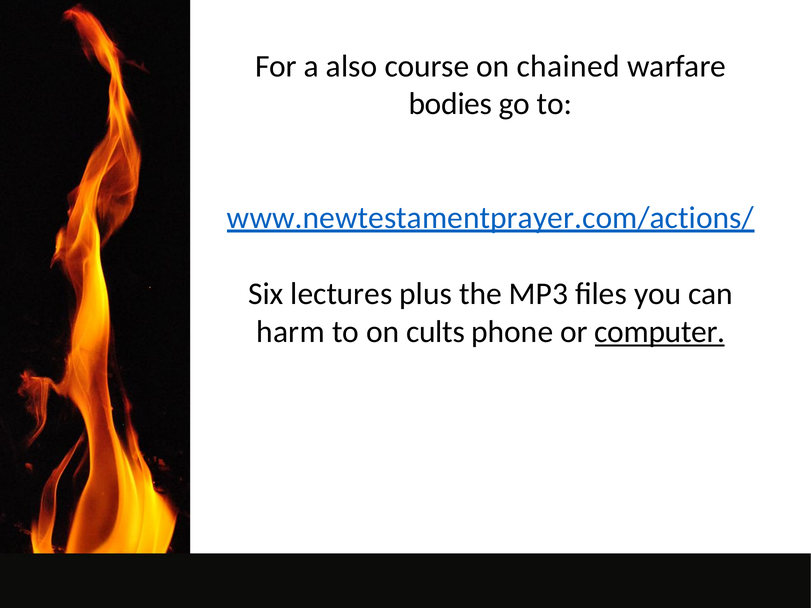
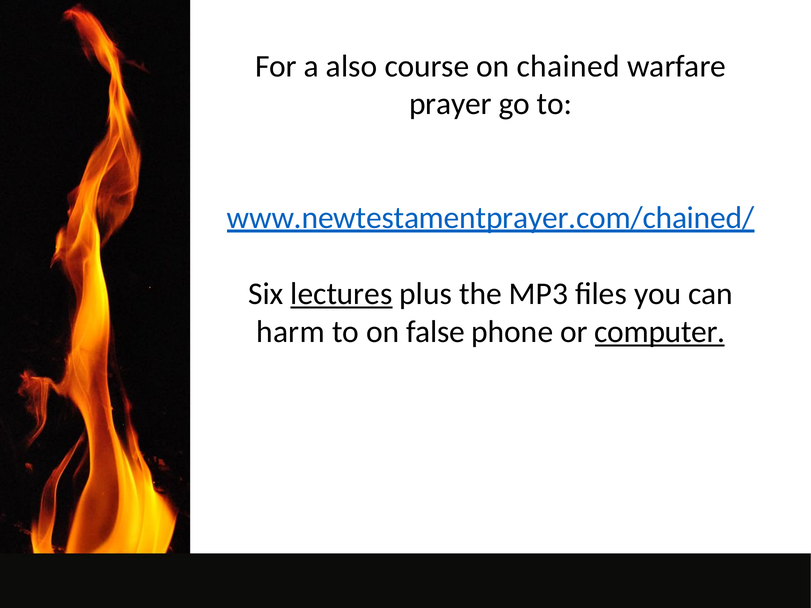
bodies: bodies -> prayer (450, 104)
www.newtestamentprayer.com/actions/: www.newtestamentprayer.com/actions/ -> www.newtestamentprayer.com/chained/ (491, 218)
lectures underline: none -> present (341, 294)
cults: cults -> false (435, 332)
